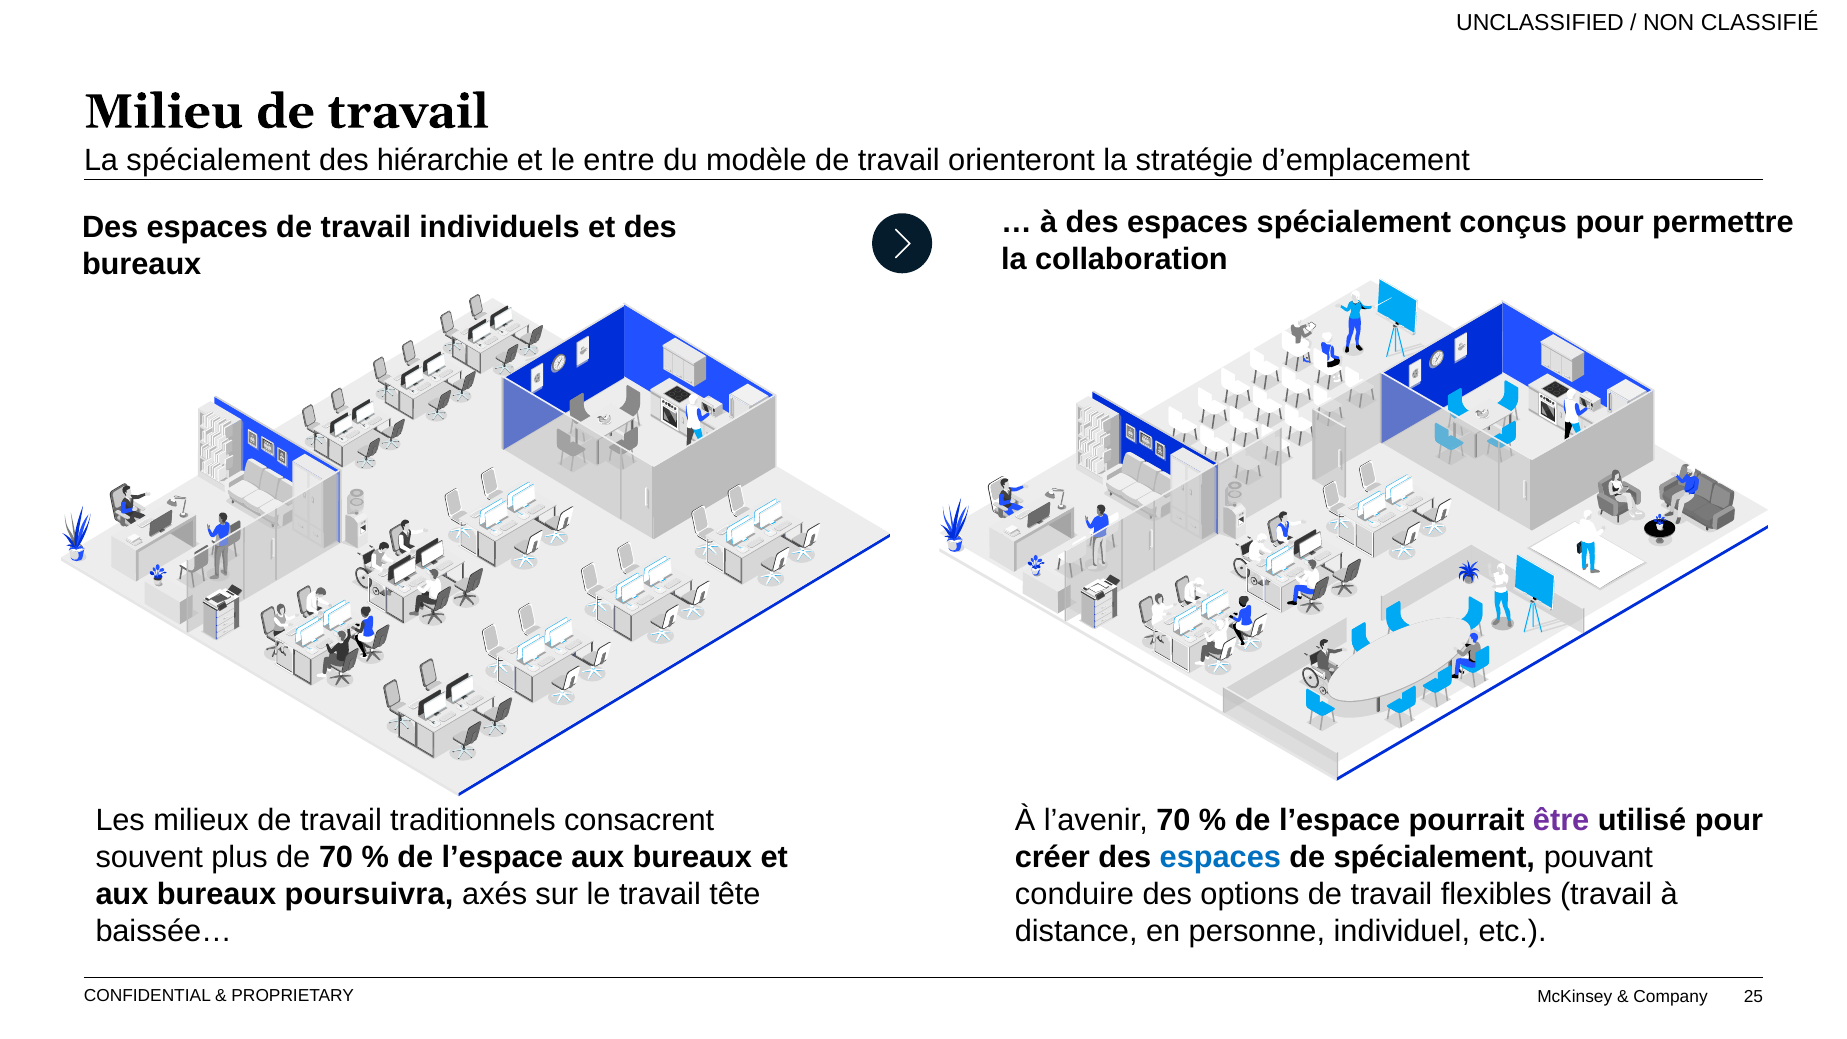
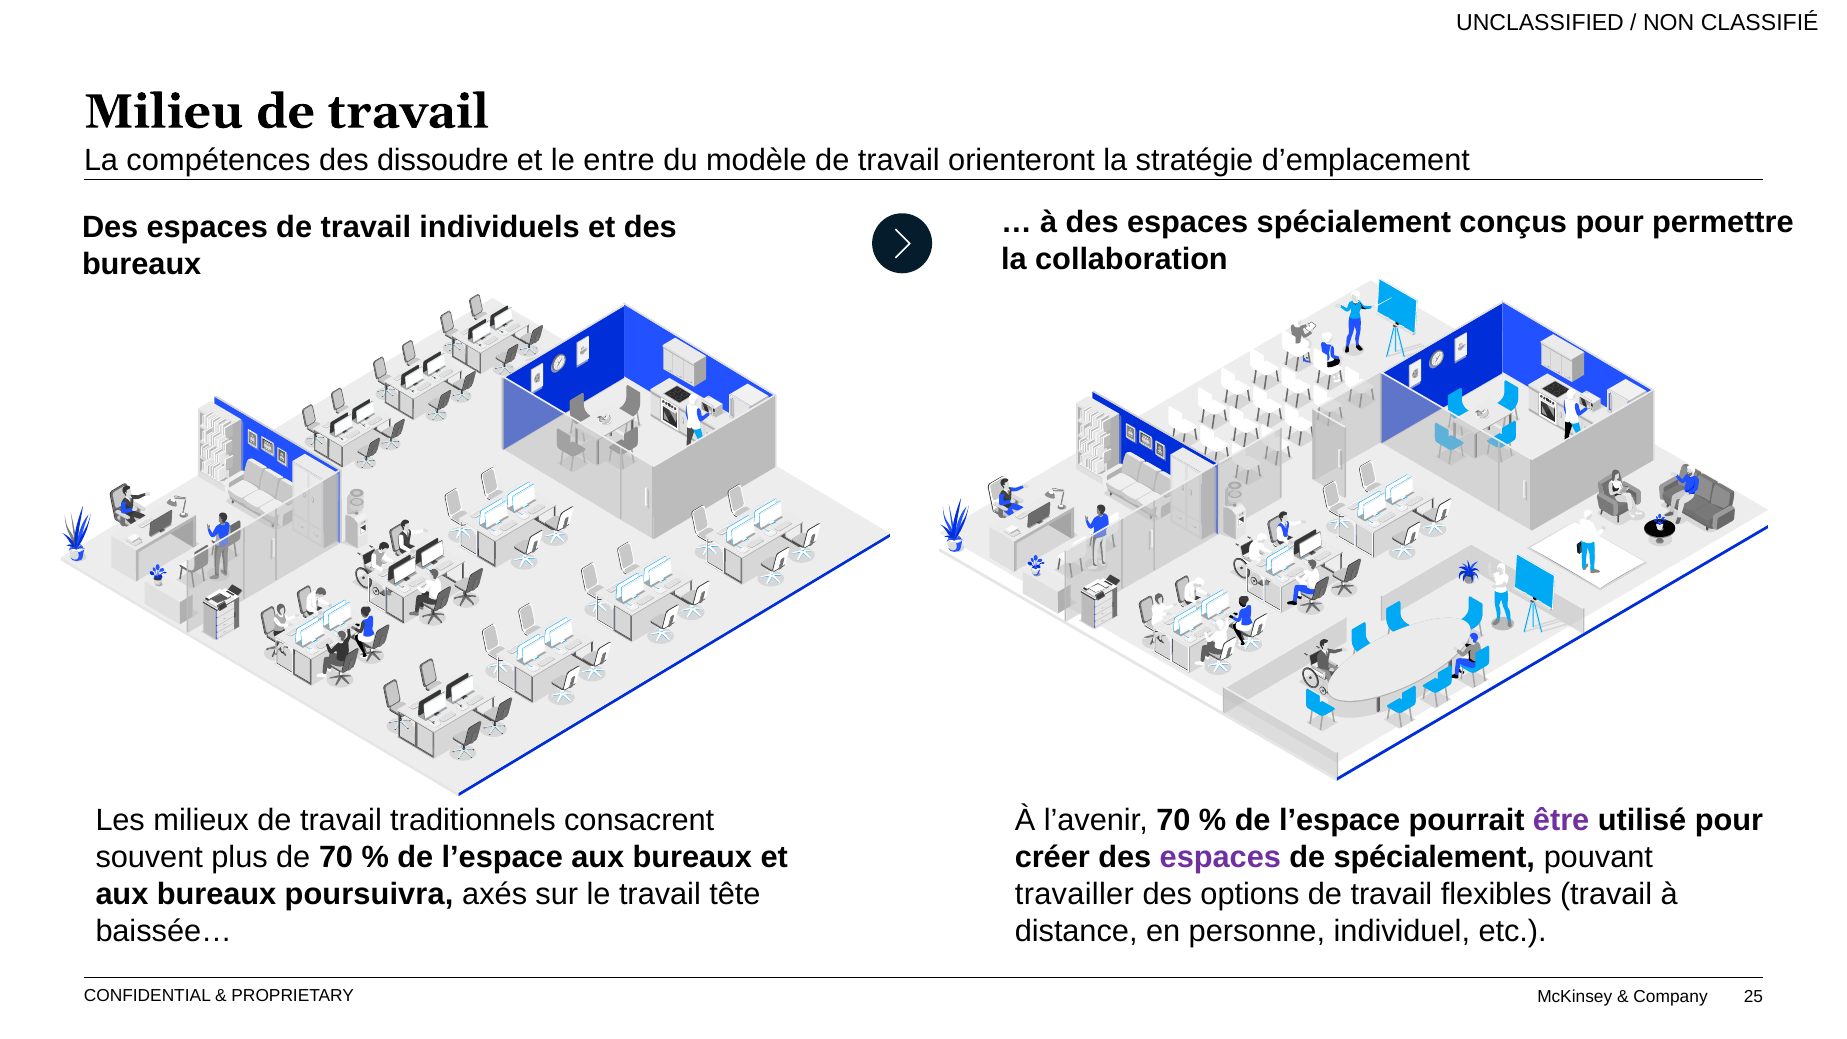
spécialement: spécialement -> compétences (219, 160)
hiérarchie: hiérarchie -> dissoudre (443, 160)
espaces colour: blue -> purple (1220, 857)
conduire: conduire -> travailler (1074, 894)
